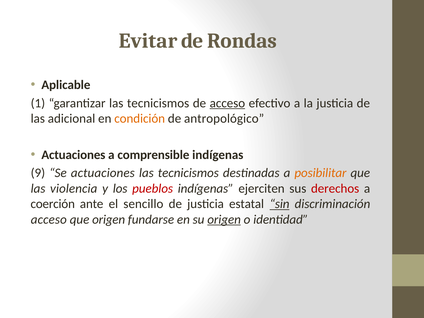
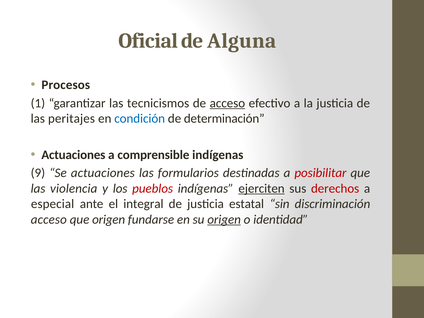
Evitar: Evitar -> Oficial (148, 41)
Rondas: Rondas -> Alguna (242, 41)
Aplicable: Aplicable -> Procesos (66, 85)
adicional: adicional -> peritajes (71, 119)
condición colour: orange -> blue (140, 119)
antropológico: antropológico -> determinación (224, 119)
tecnicismos: tecnicismos -> formularios (188, 173)
posibilitar colour: orange -> red (320, 173)
ejerciten underline: none -> present (262, 188)
coerción: coerción -> especial (53, 204)
sencillo: sencillo -> integral (143, 204)
sin underline: present -> none (280, 204)
